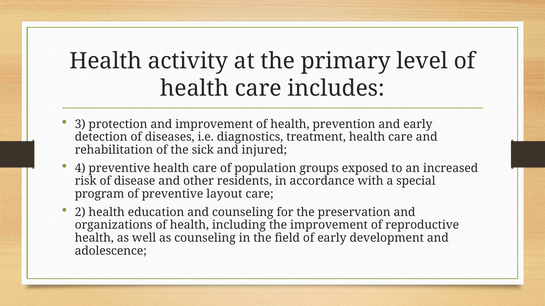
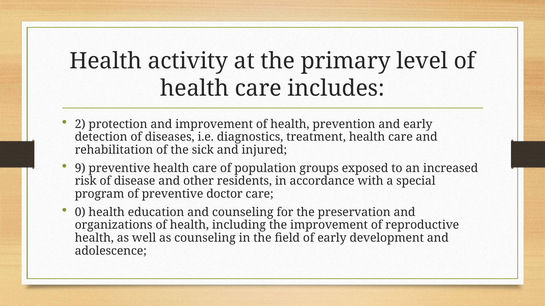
3: 3 -> 2 (80, 124)
4: 4 -> 9 (80, 168)
layout: layout -> doctor (224, 194)
2: 2 -> 0 (80, 213)
